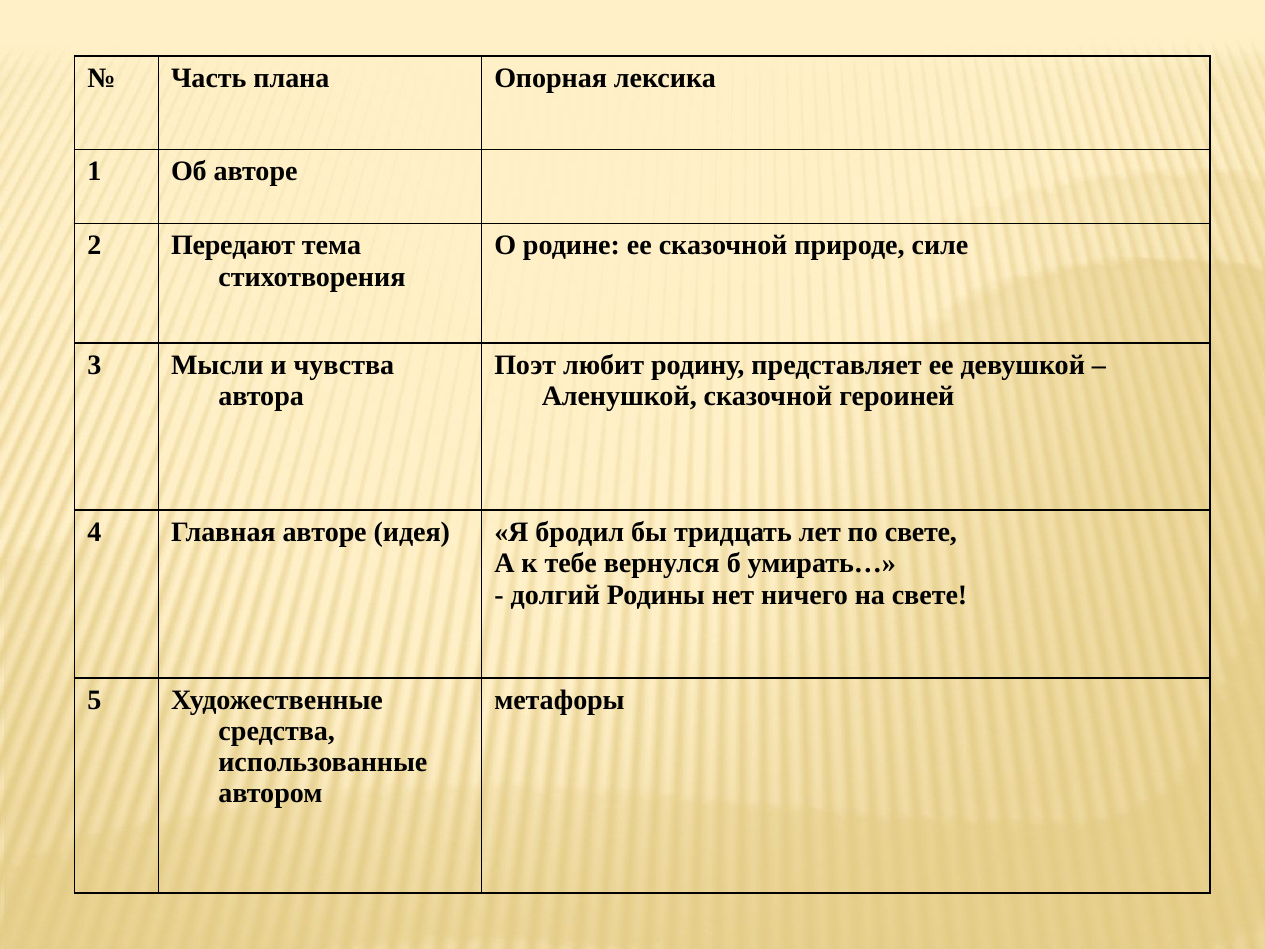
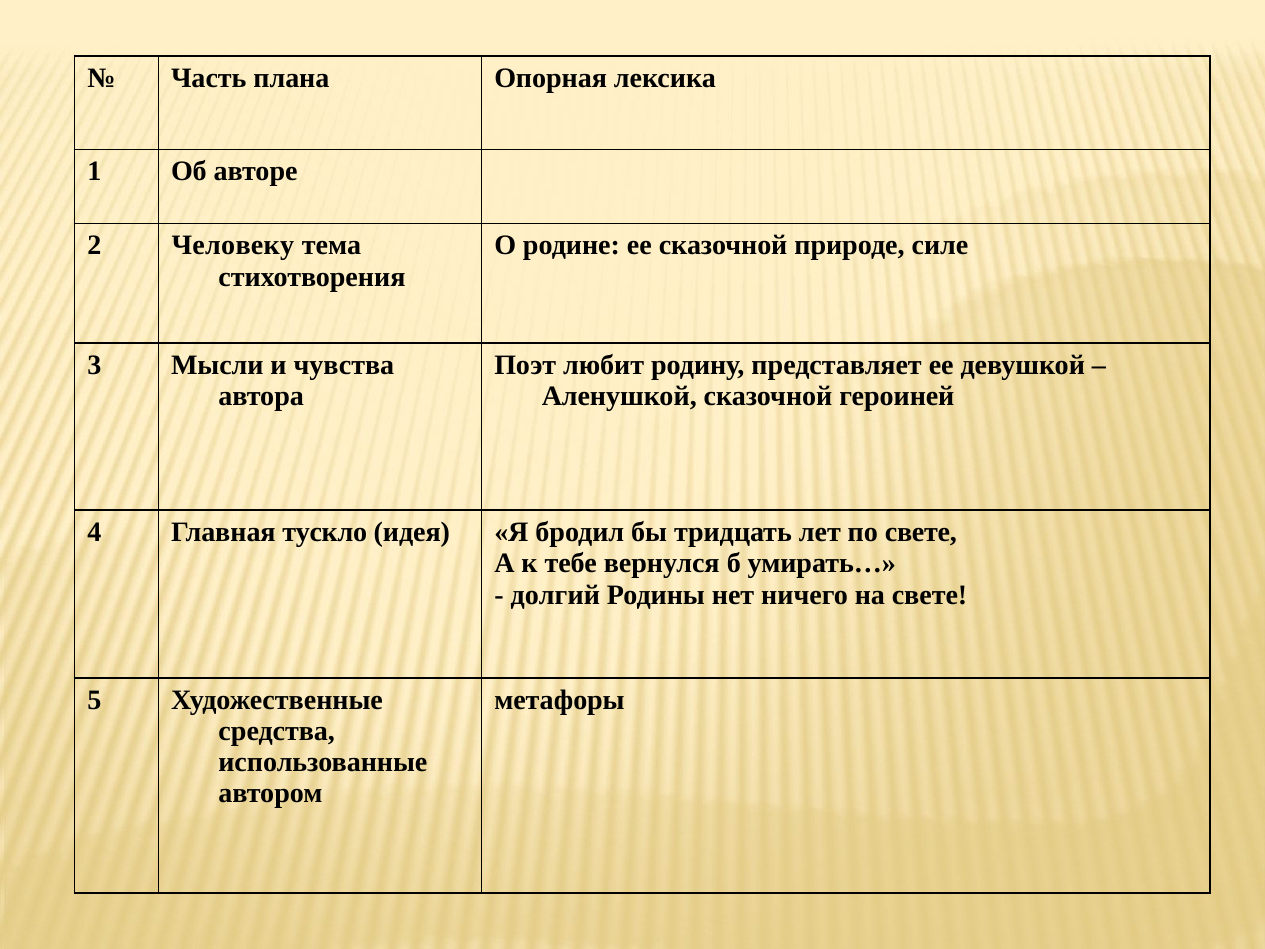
Передают: Передают -> Человеку (233, 245)
Главная авторе: авторе -> тускло (325, 532)
